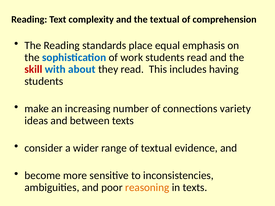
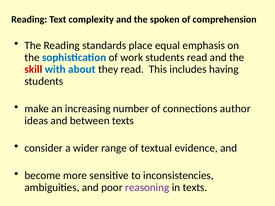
the textual: textual -> spoken (165, 19)
variety: variety -> author (235, 109)
reasoning colour: orange -> purple (147, 188)
